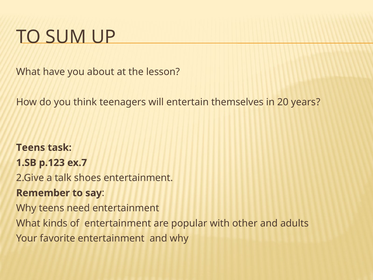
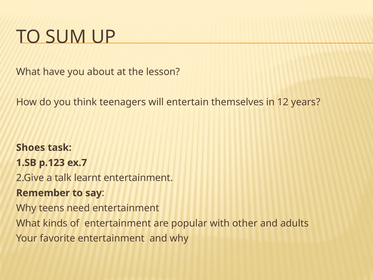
20: 20 -> 12 (283, 102)
Teens: Teens -> Shoes (31, 147)
shoes: shoes -> learnt (88, 178)
